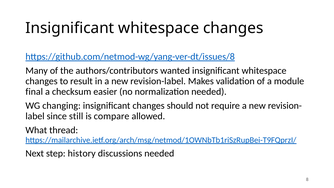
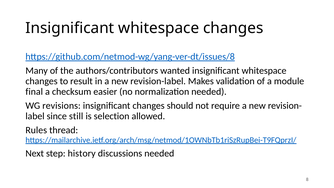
changing: changing -> revisions (61, 106)
compare: compare -> selection (112, 116)
What: What -> Rules (36, 130)
